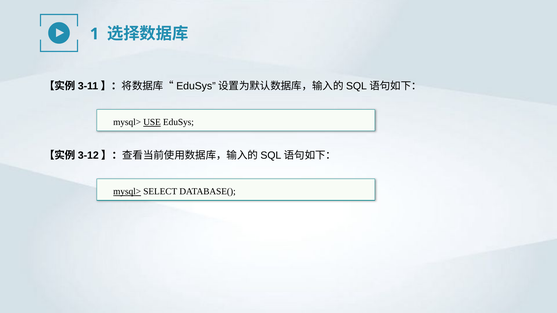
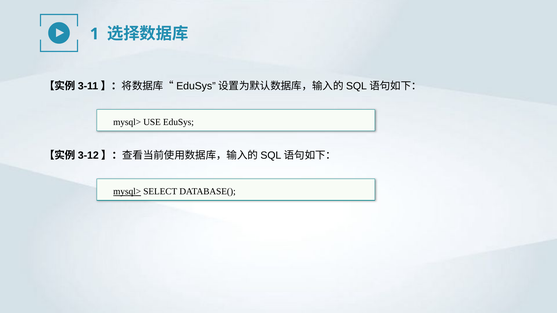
USE underline: present -> none (152, 122)
